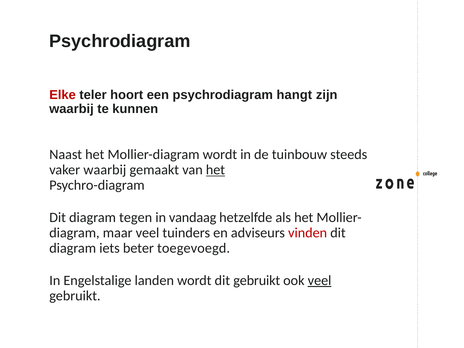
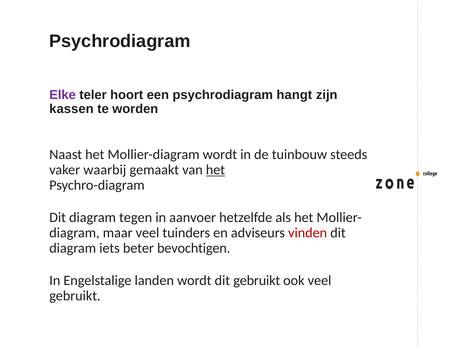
Elke colour: red -> purple (63, 95)
waarbij: waarbij -> kassen (71, 109)
kunnen: kunnen -> worden (135, 109)
vandaag: vandaag -> aanvoer (193, 218)
toegevoegd: toegevoegd -> bevochtigen (194, 248)
veel underline: present -> none (320, 280)
